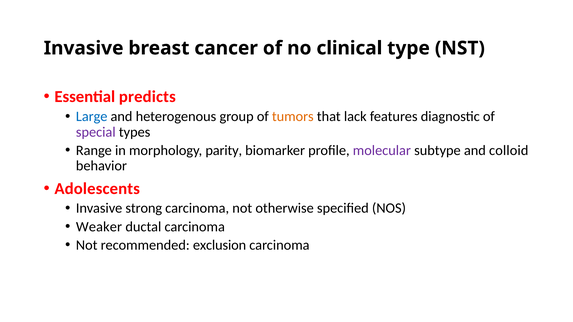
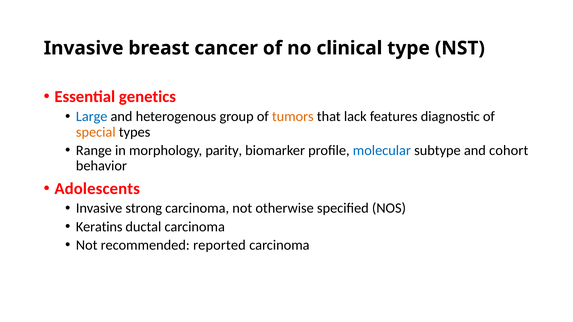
predicts: predicts -> genetics (147, 97)
special colour: purple -> orange (96, 132)
molecular colour: purple -> blue (382, 151)
colloid: colloid -> cohort (509, 151)
Weaker: Weaker -> Keratins (99, 227)
exclusion: exclusion -> reported (219, 245)
